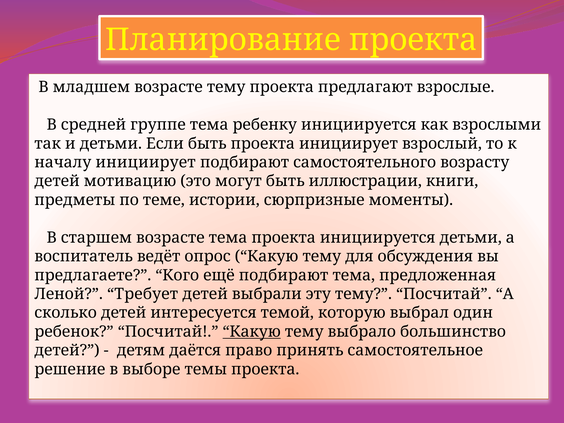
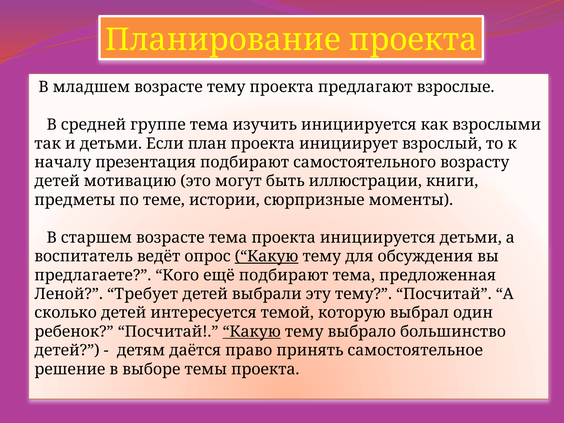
ребенку: ребенку -> изучить (265, 125)
Если быть: быть -> план (207, 144)
началу инициирует: инициирует -> презентация (146, 162)
Какую underline: none -> present (267, 256)
